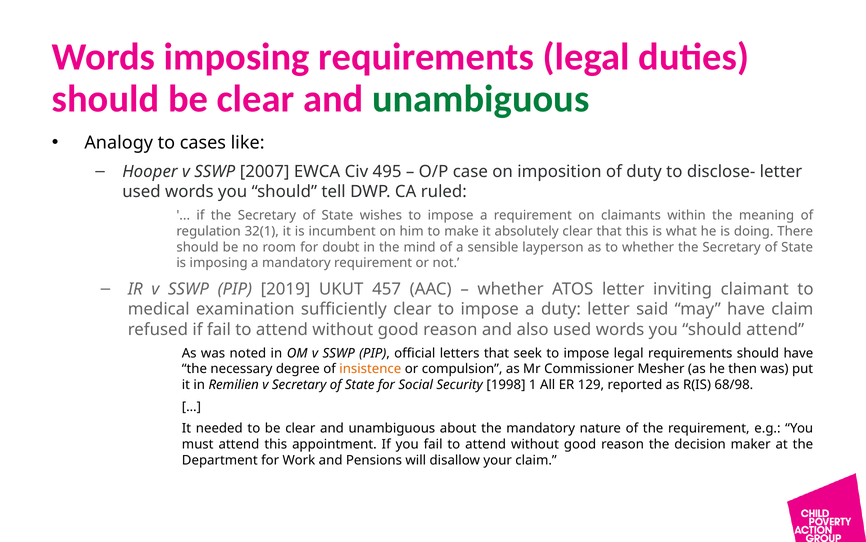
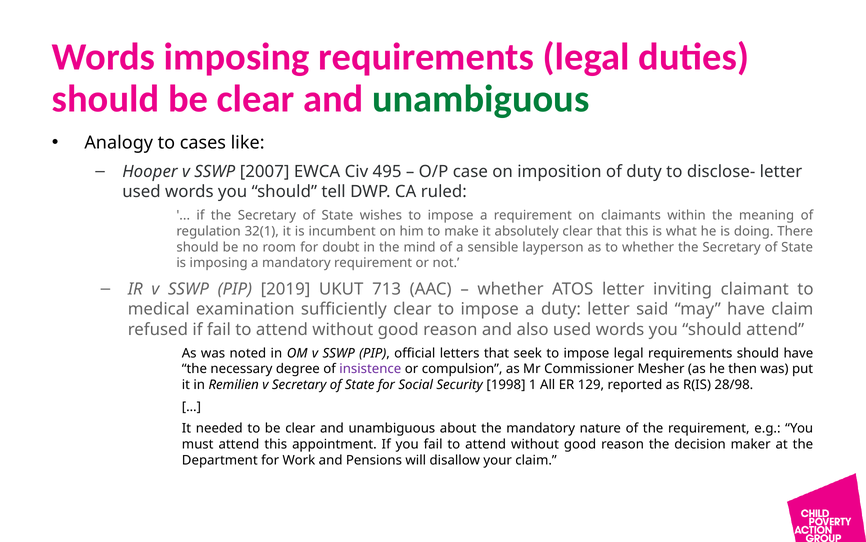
457: 457 -> 713 (387, 289)
insistence colour: orange -> purple (370, 369)
68/98: 68/98 -> 28/98 (734, 384)
